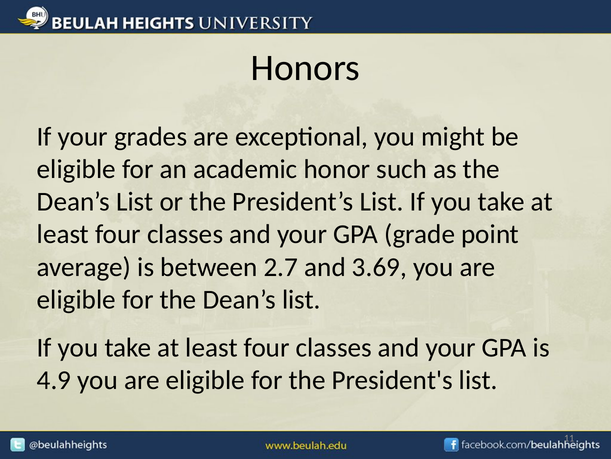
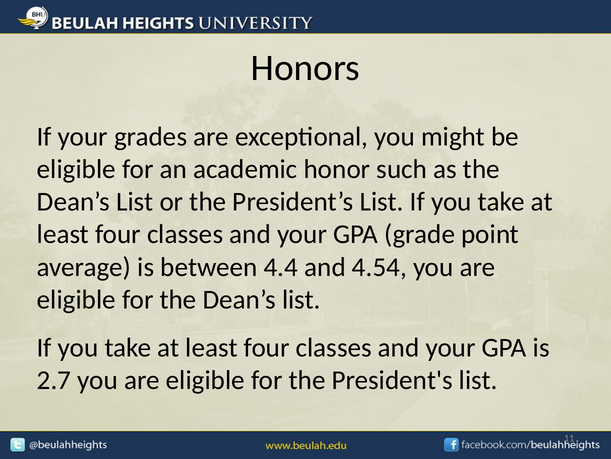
2.7: 2.7 -> 4.4 (281, 267)
3.69: 3.69 -> 4.54 (379, 267)
4.9: 4.9 -> 2.7 (54, 380)
